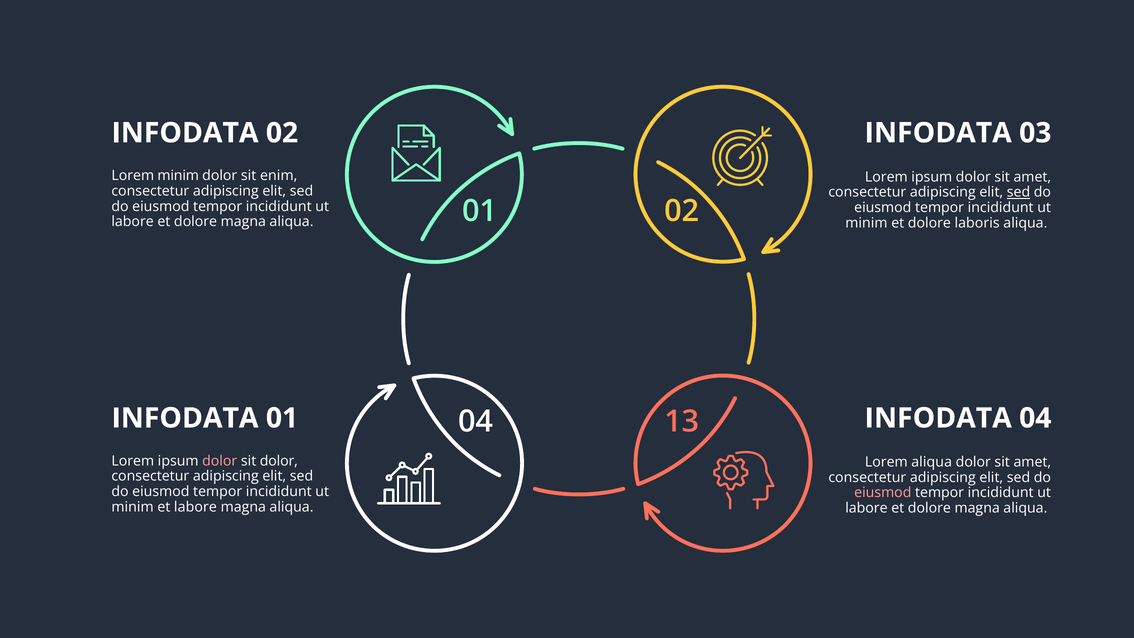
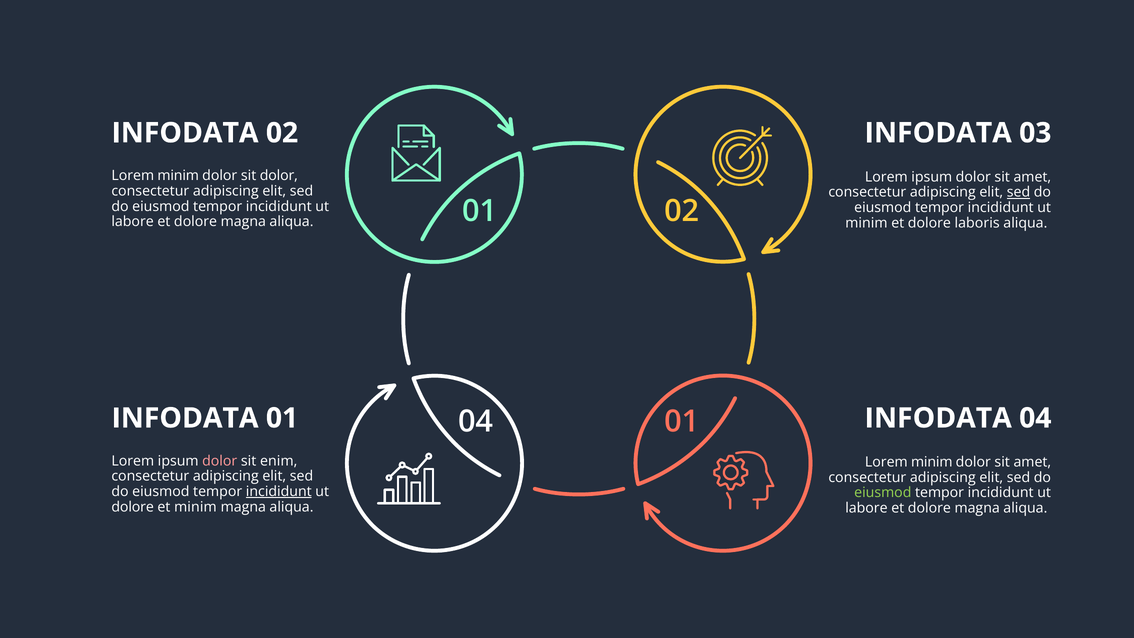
sit enim: enim -> dolor (279, 176)
04 13: 13 -> 01 (682, 422)
sit dolor: dolor -> enim (279, 461)
aliqua: aliqua -> minim (932, 462)
incididunt underline: none -> present (279, 491)
eiusmod colour: pink -> light green (883, 493)
minim: minim -> dolore (133, 507)
et labore: labore -> minim (195, 507)
